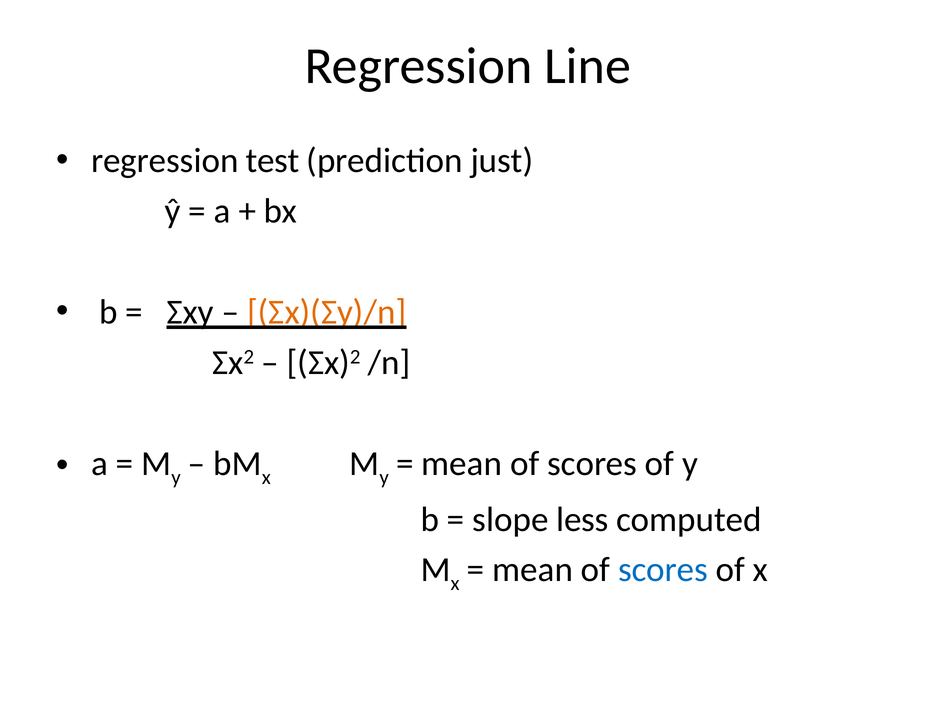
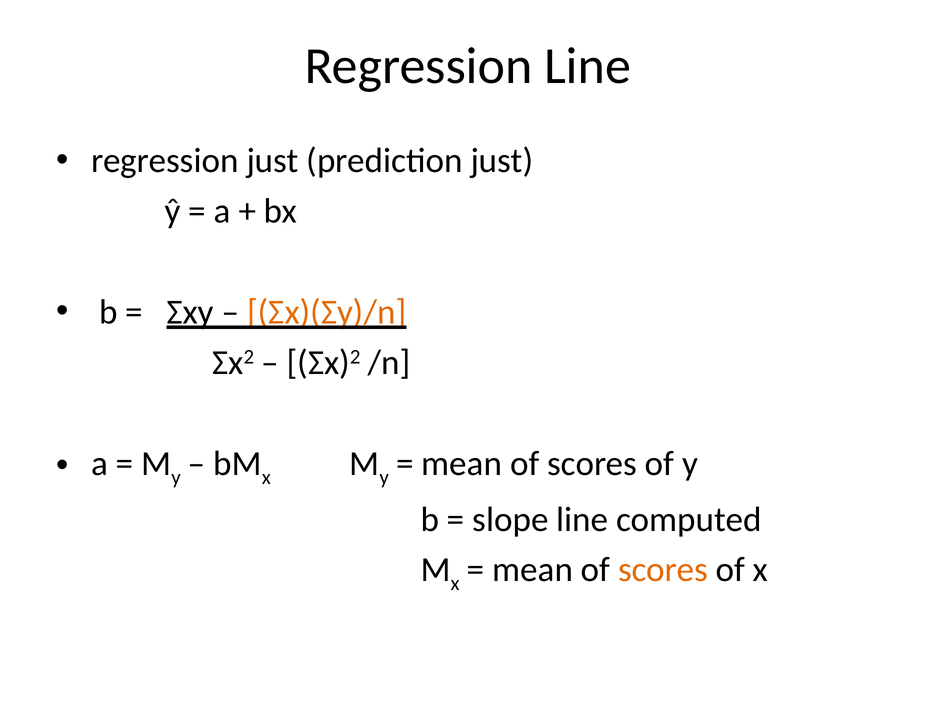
regression test: test -> just (273, 161)
slope less: less -> line (582, 519)
scores colour: blue -> orange (663, 570)
